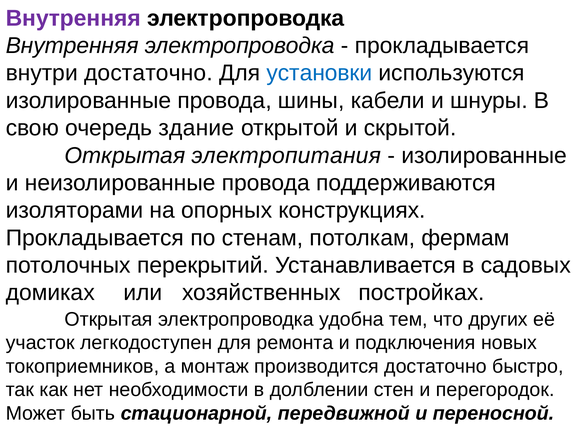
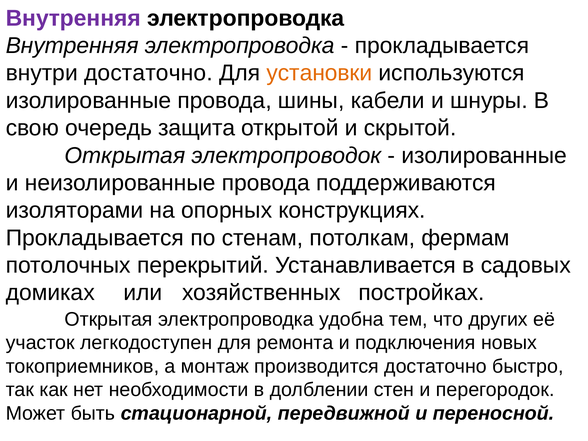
установки colour: blue -> orange (319, 73)
здание: здание -> защита (197, 128)
электропитания: электропитания -> электропроводок (286, 155)
